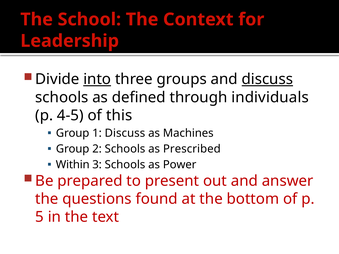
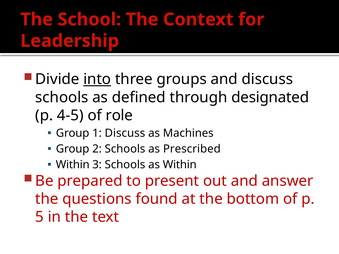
discuss underline: present -> none (267, 79)
individuals: individuals -> designated (270, 97)
this: this -> role (119, 115)
as Power: Power -> Within (180, 165)
